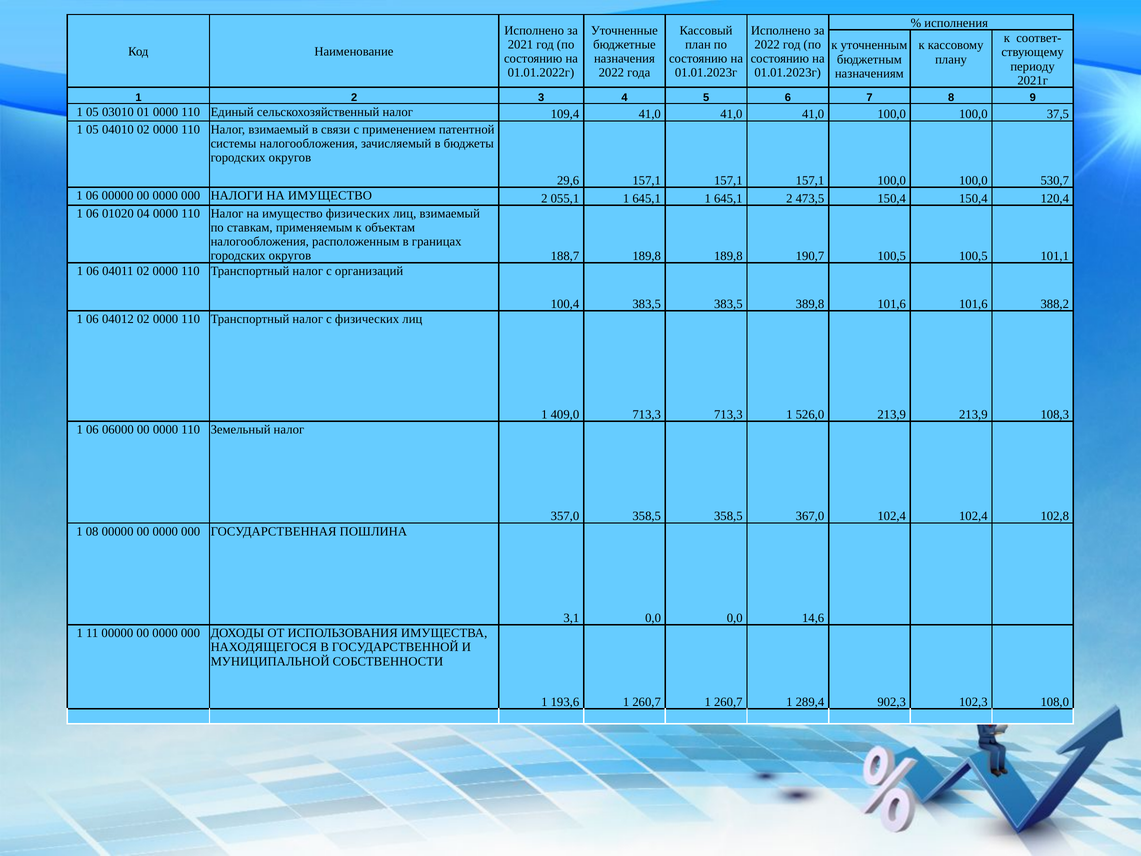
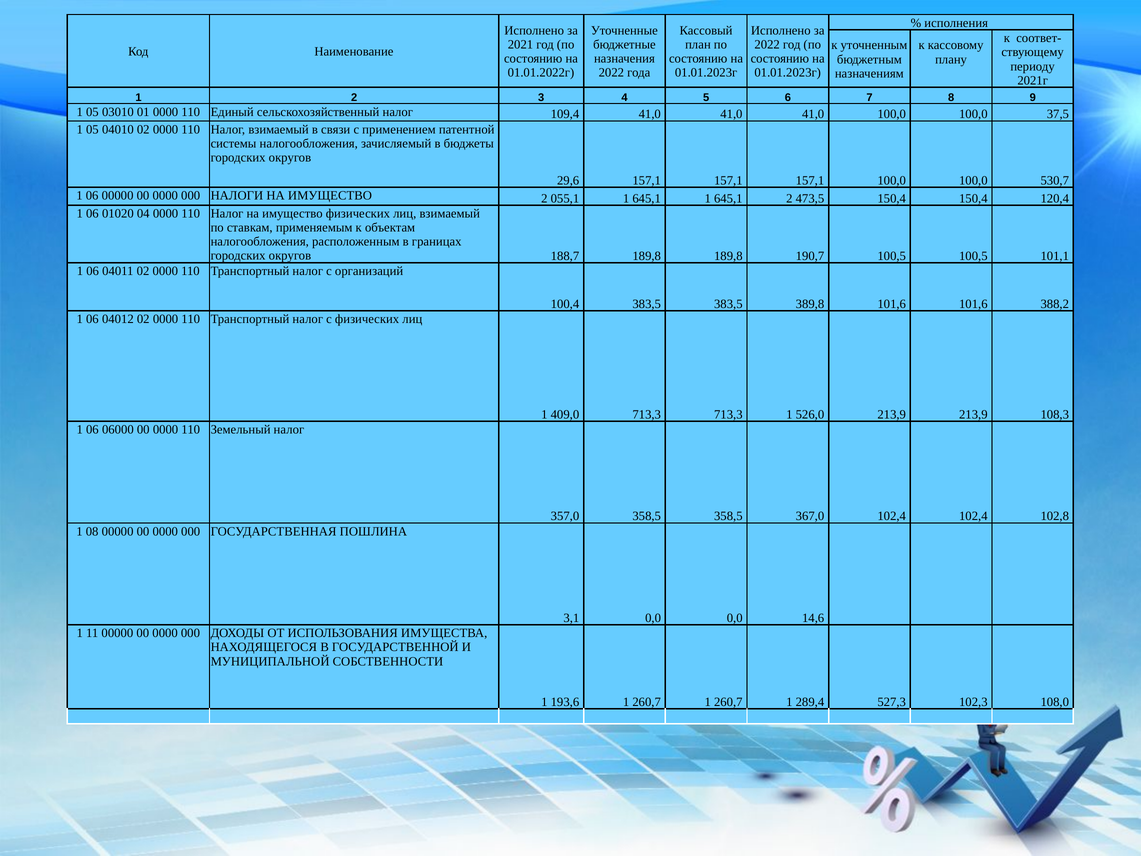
902,3: 902,3 -> 527,3 (892, 702)
